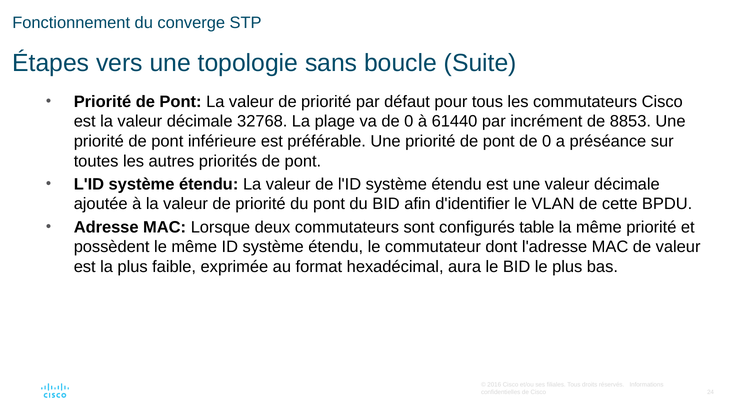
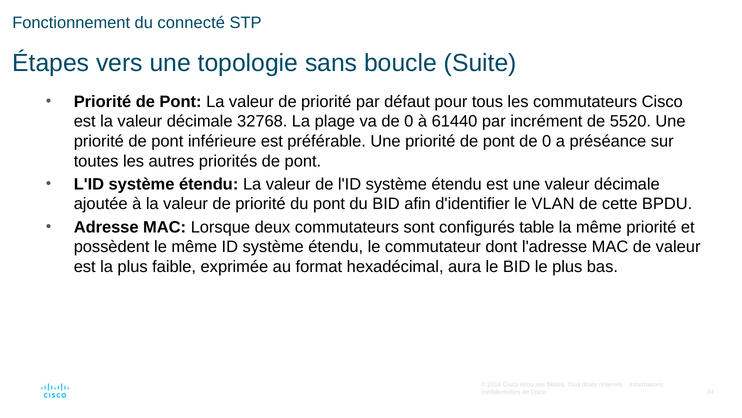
converge: converge -> connecté (191, 23)
8853: 8853 -> 5520 (630, 121)
